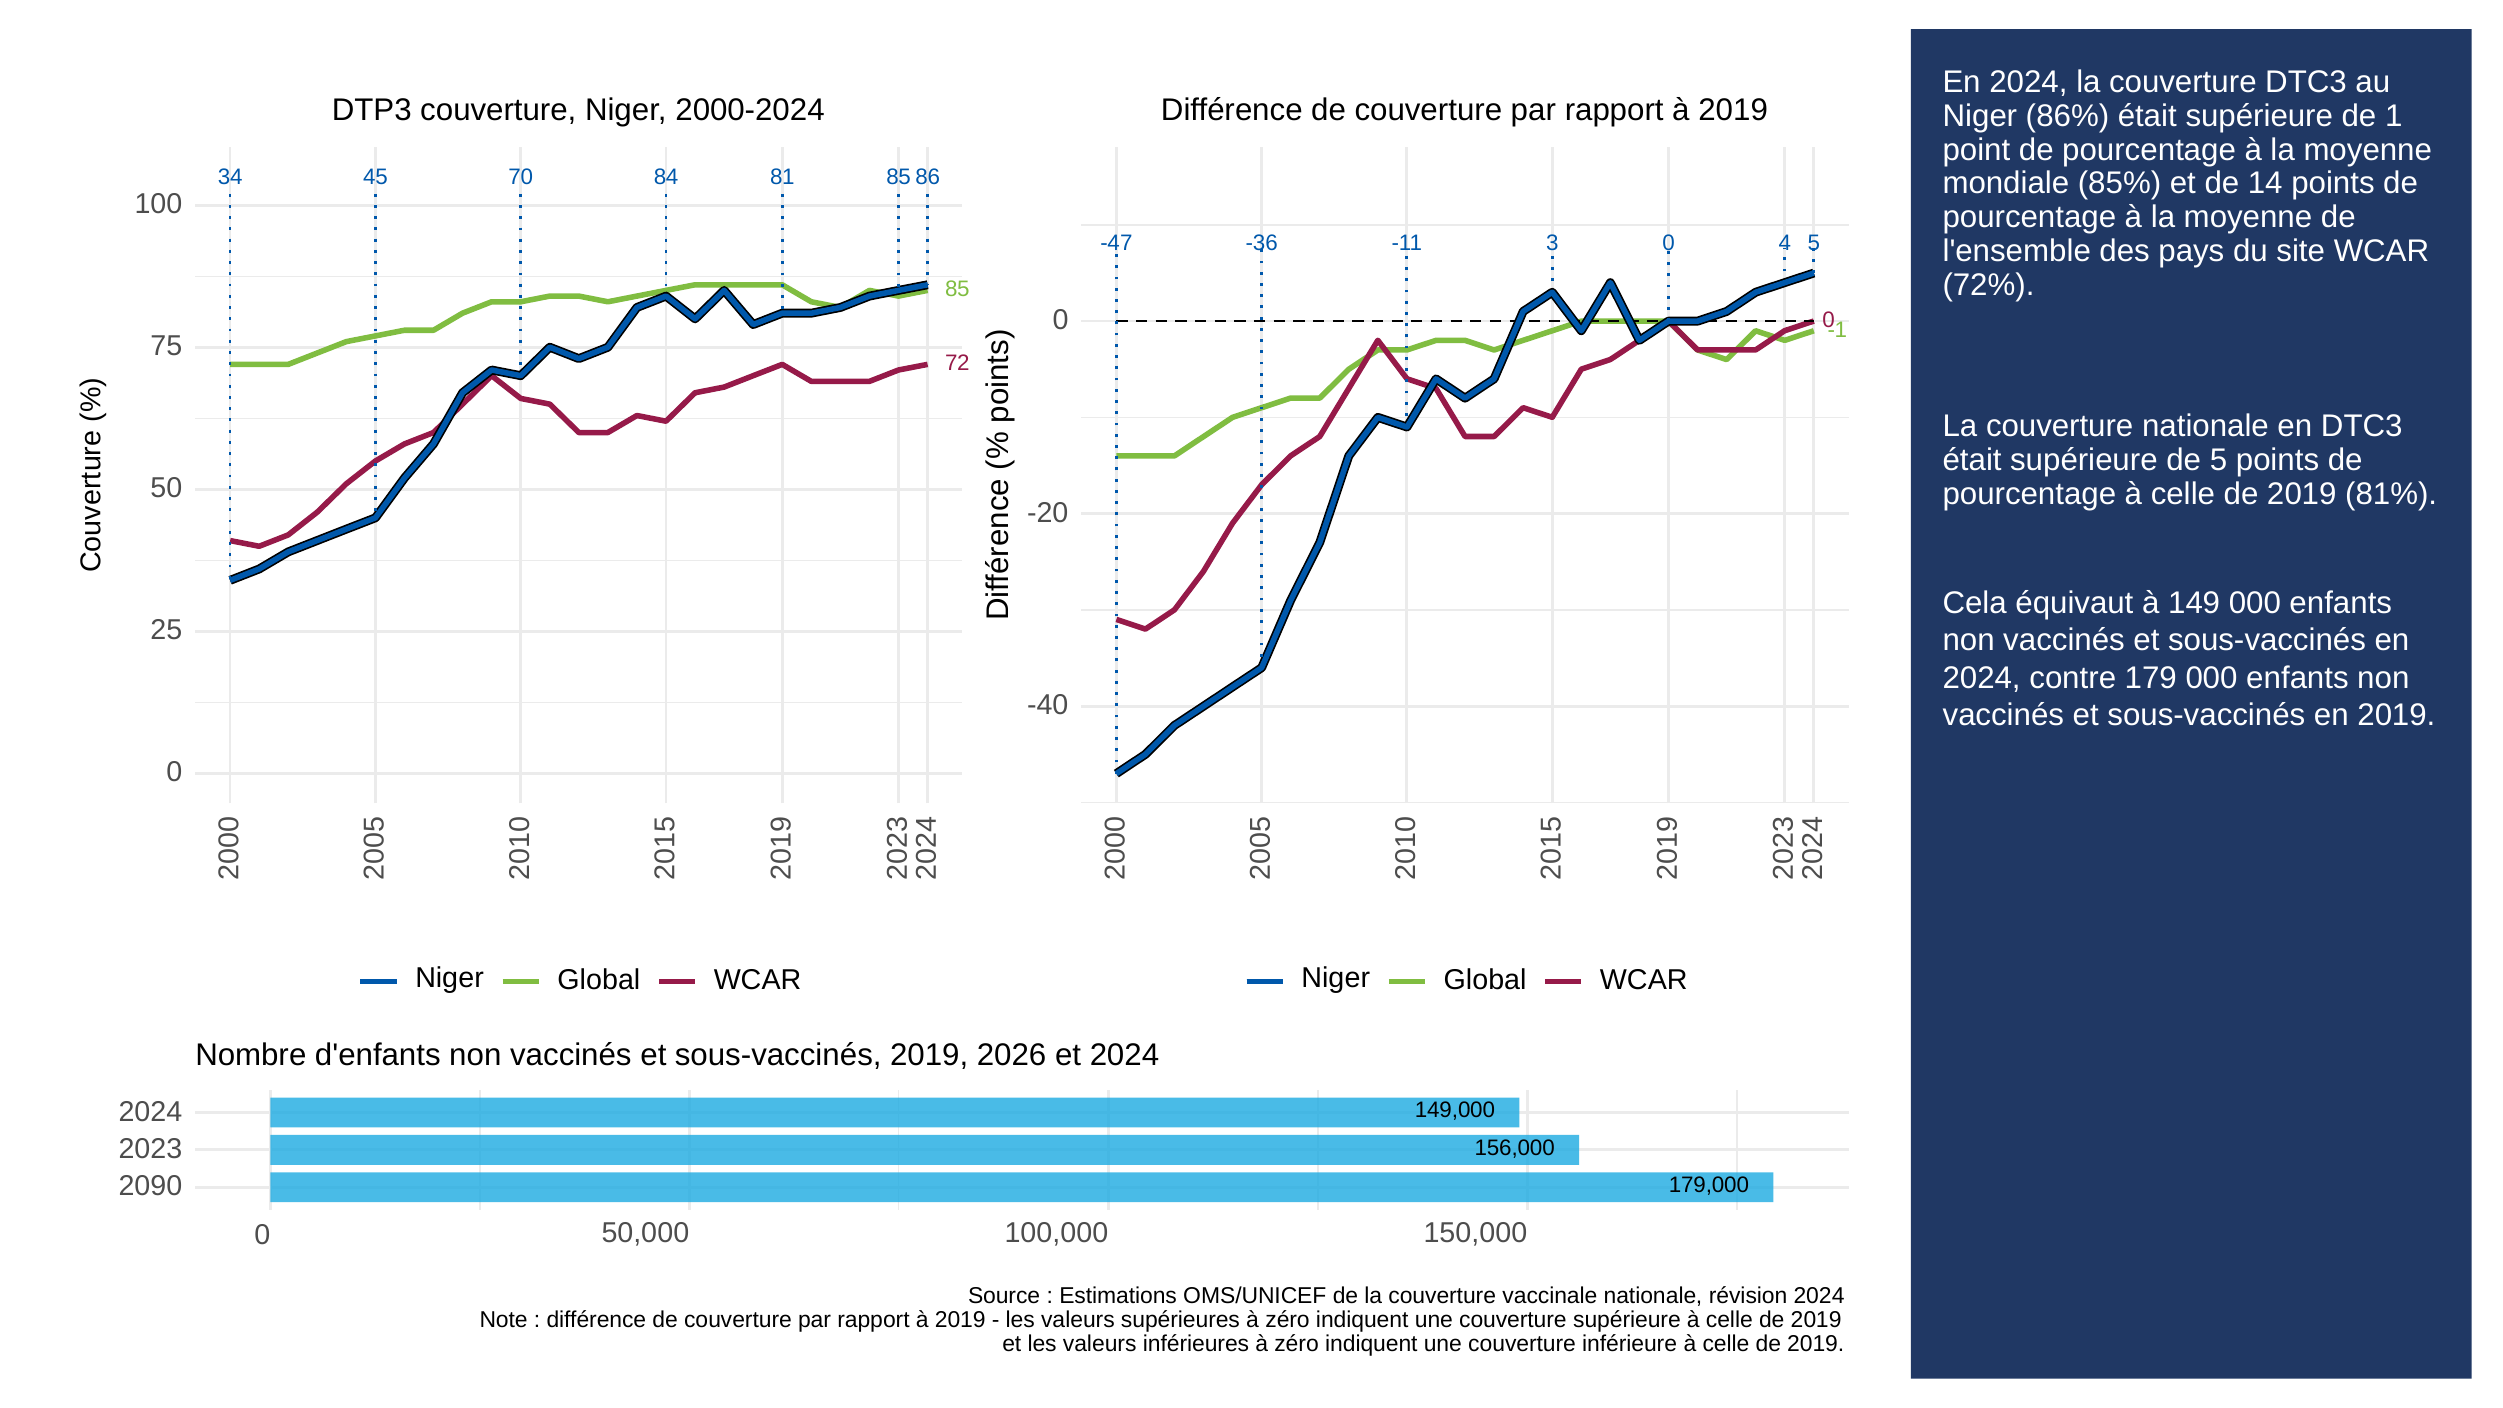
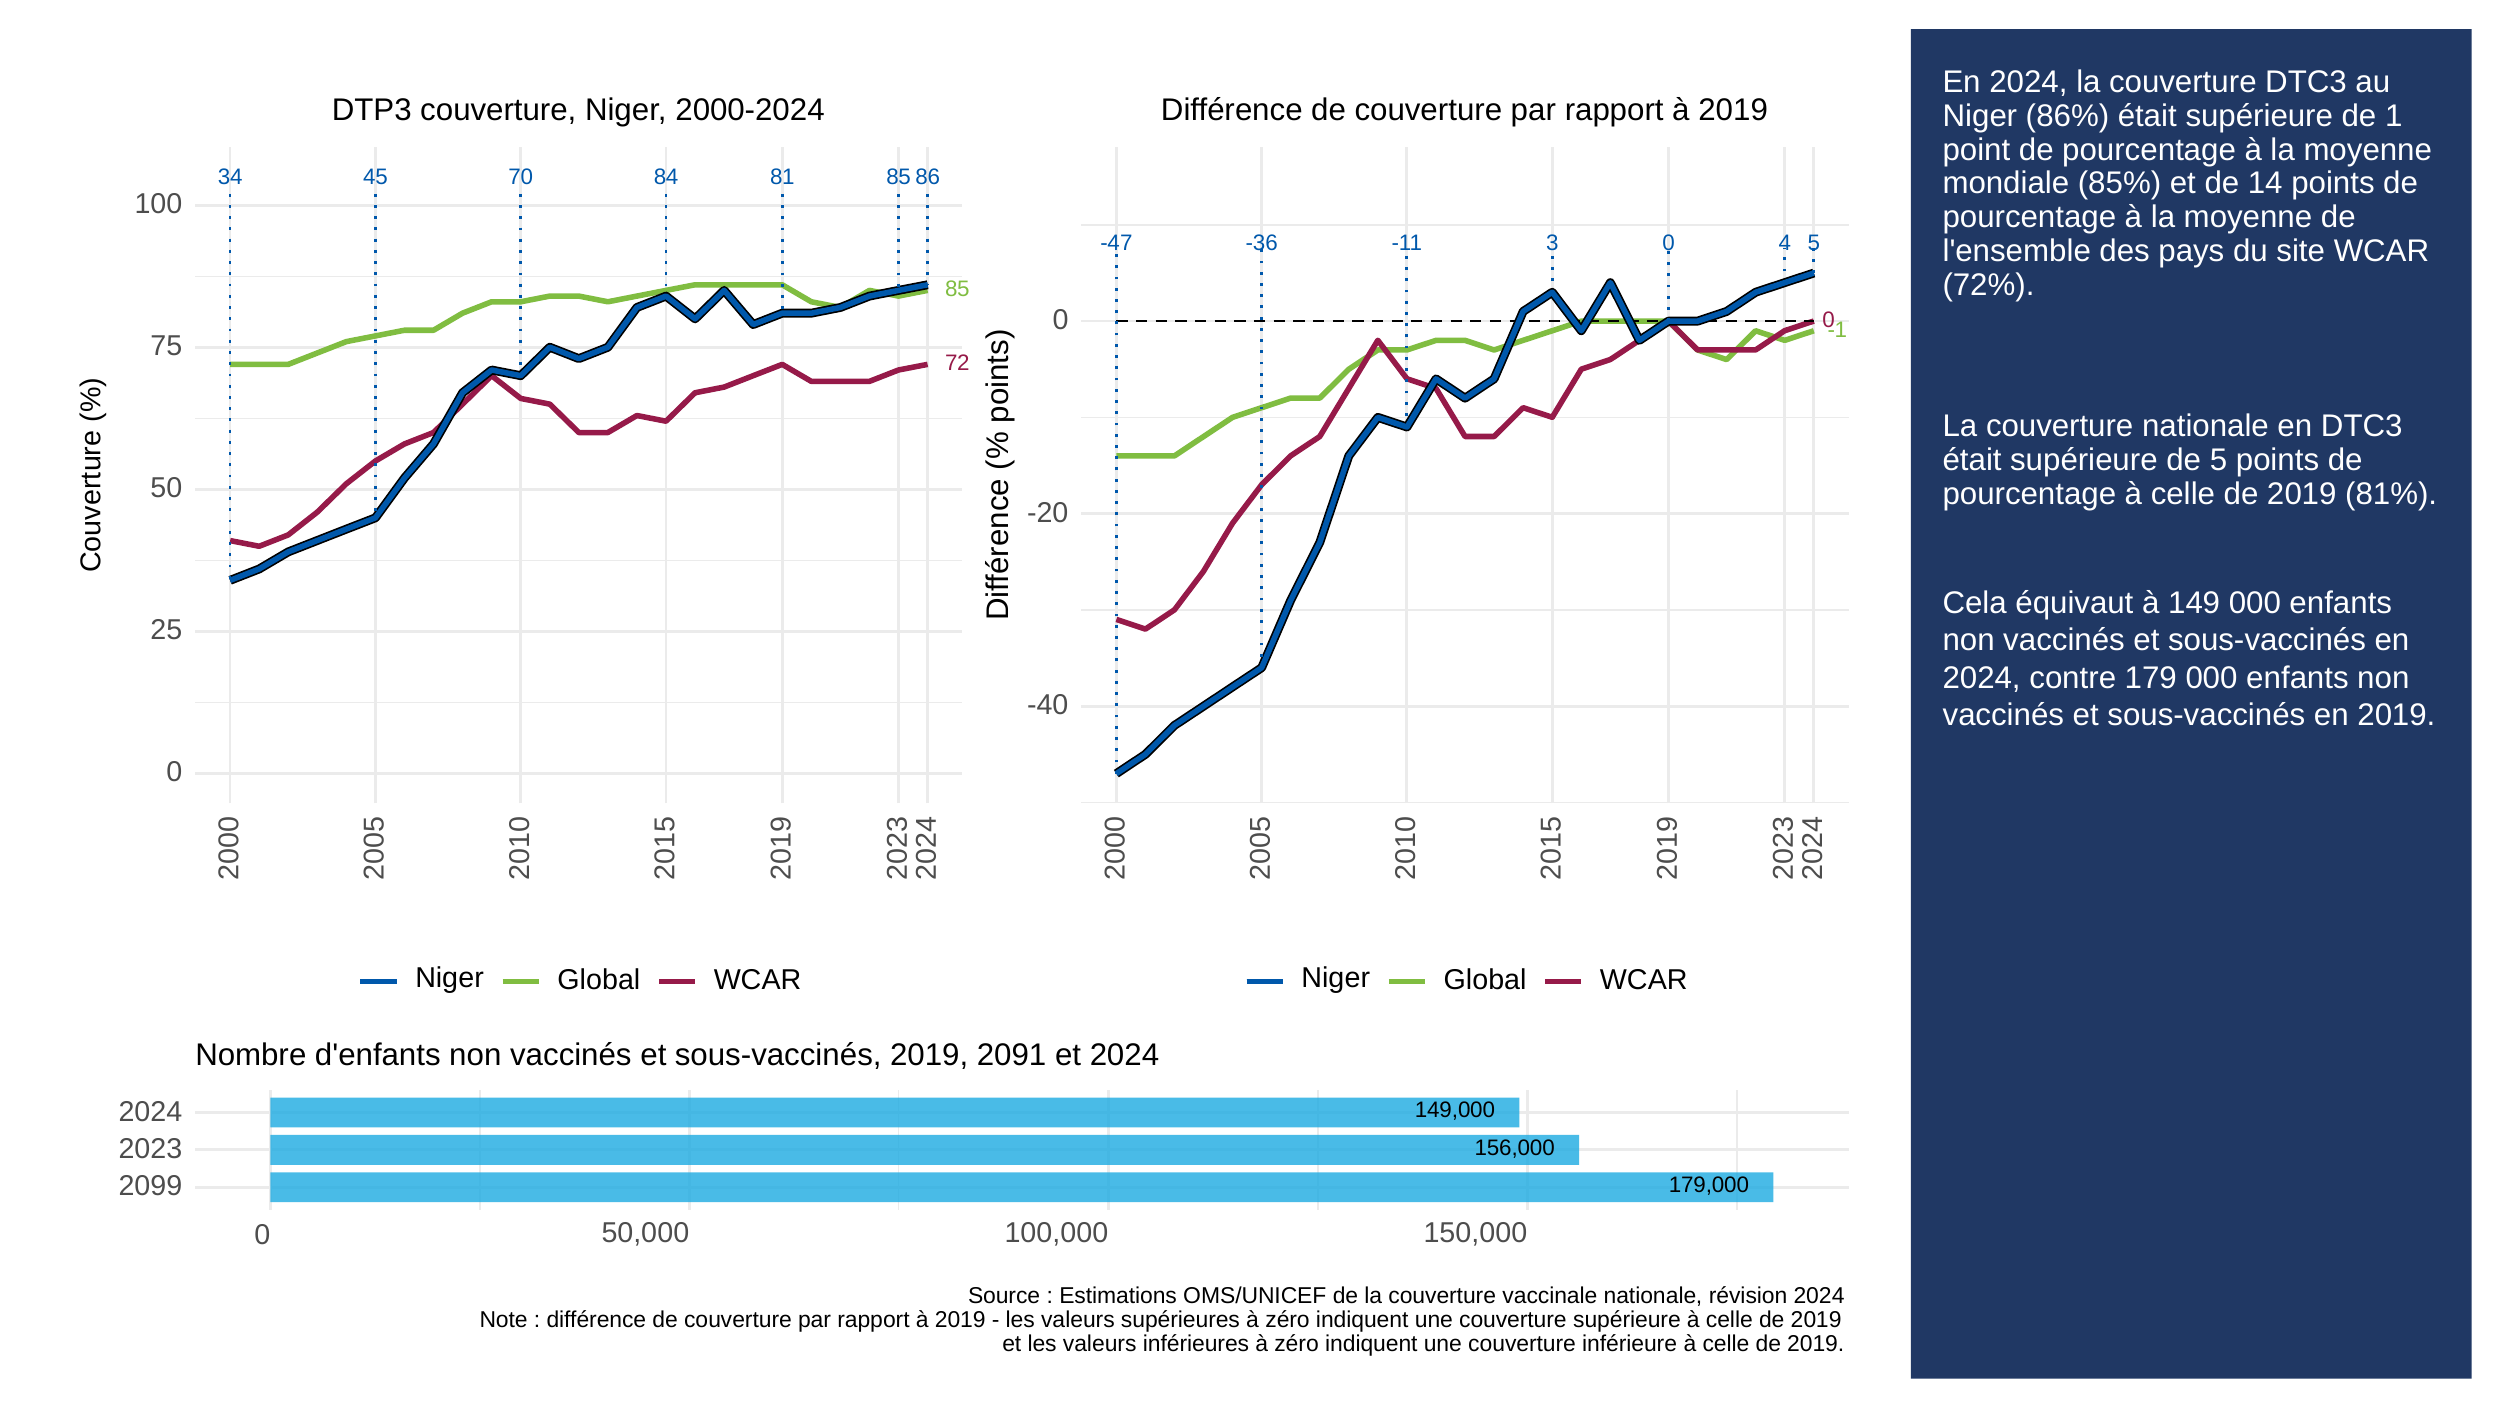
2026: 2026 -> 2091 (1012, 1055)
2090: 2090 -> 2099 (150, 1186)
